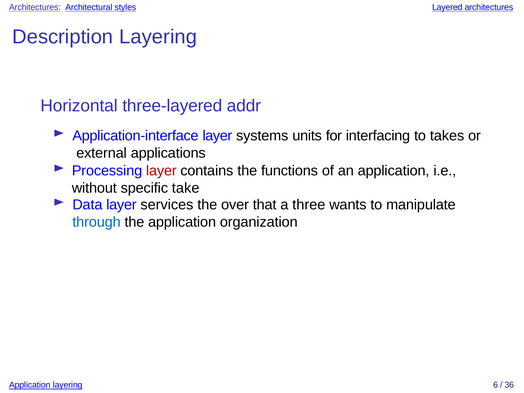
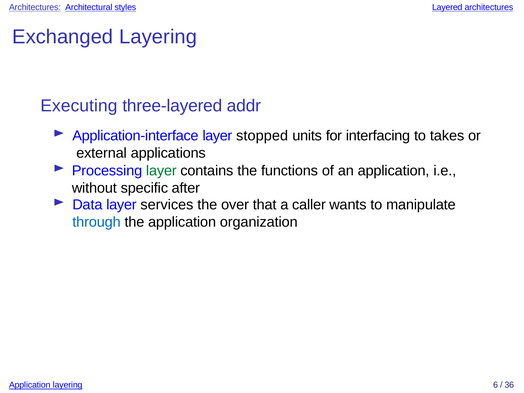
Description: Description -> Exchanged (63, 37)
Horizontal: Horizontal -> Executing (79, 106)
systems: systems -> stopped (262, 136)
layer colour: red -> green (161, 171)
take: take -> after (186, 188)
three: three -> caller (309, 205)
